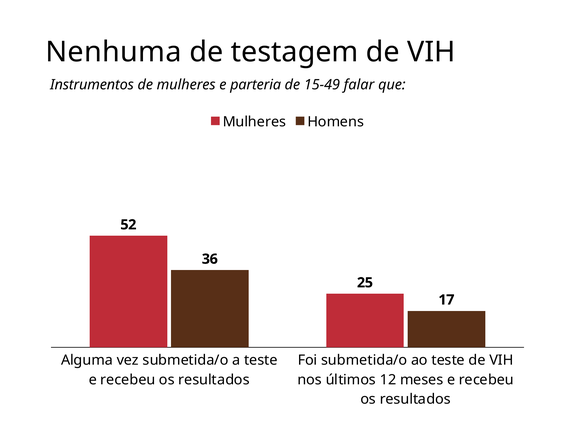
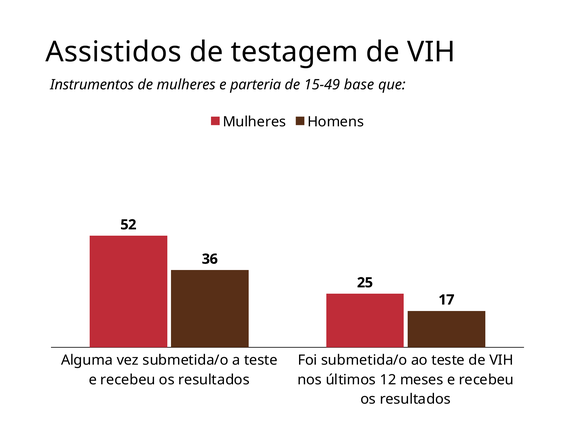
Nenhuma: Nenhuma -> Assistidos (114, 52)
falar: falar -> base (359, 85)
